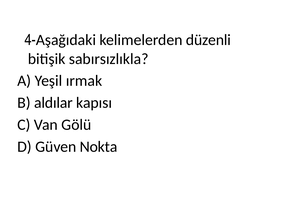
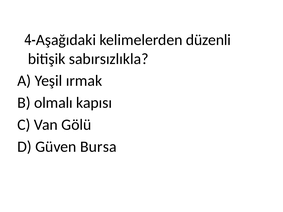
aldılar: aldılar -> olmalı (53, 103)
Nokta: Nokta -> Bursa (98, 147)
